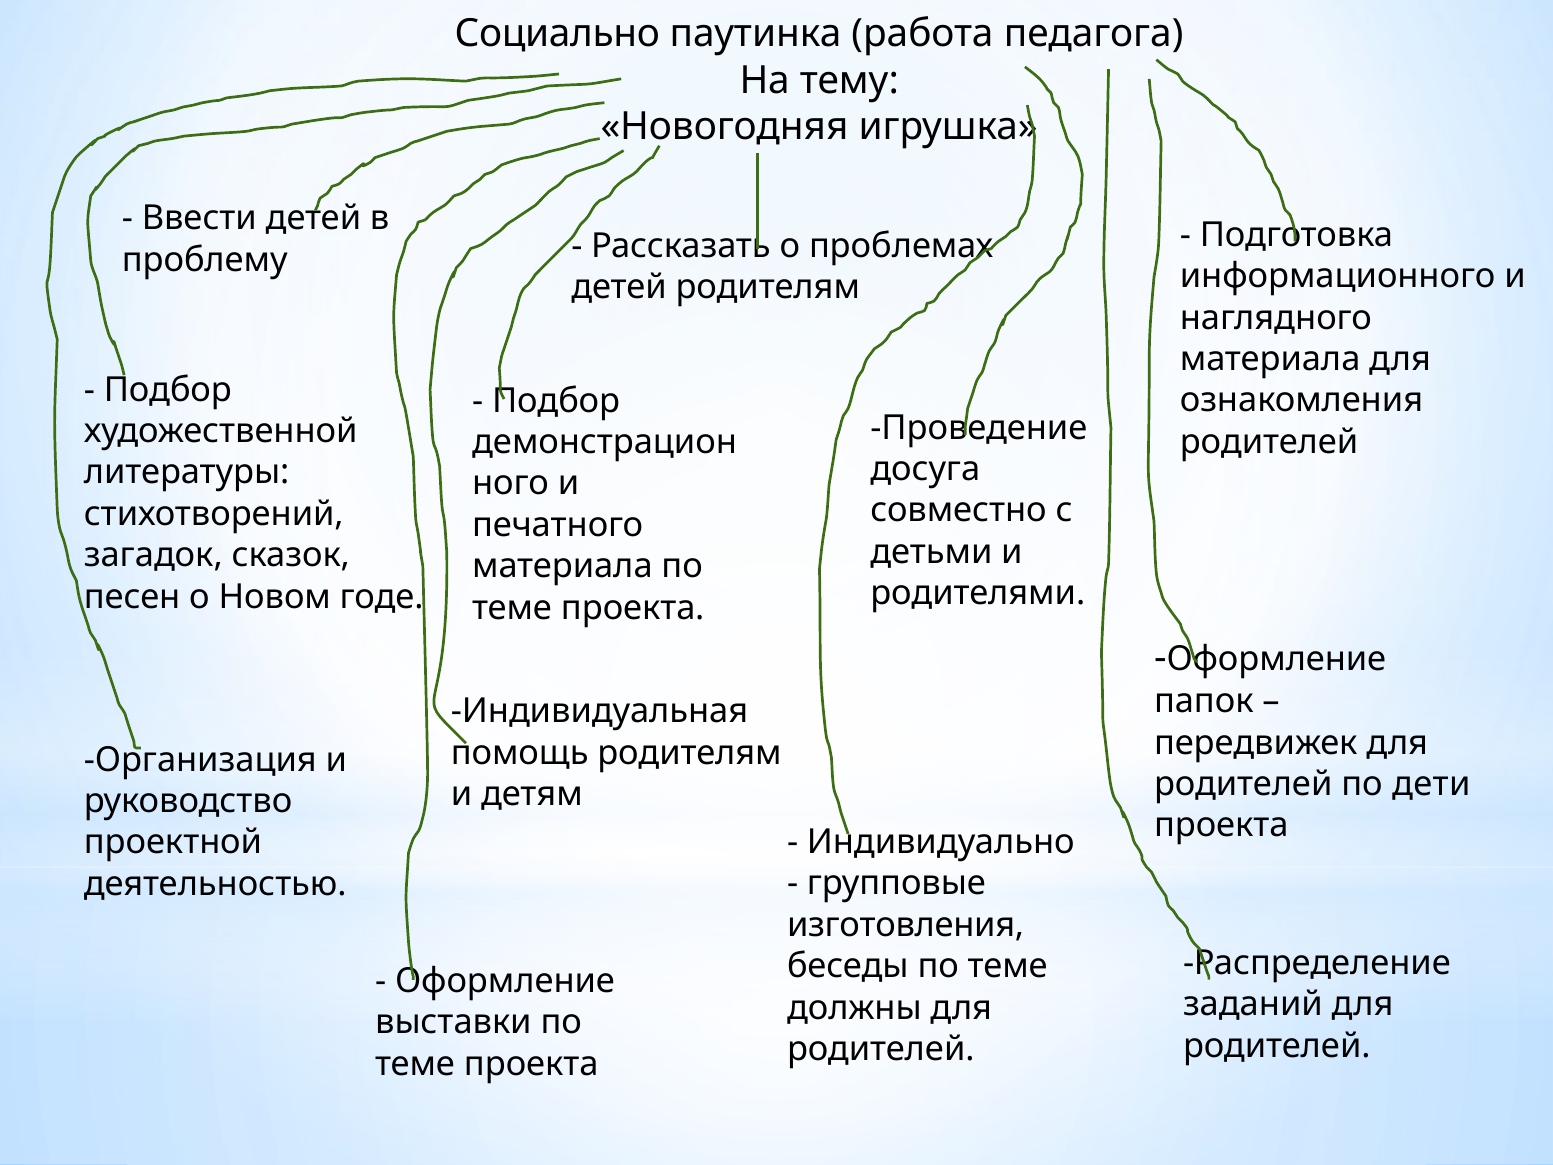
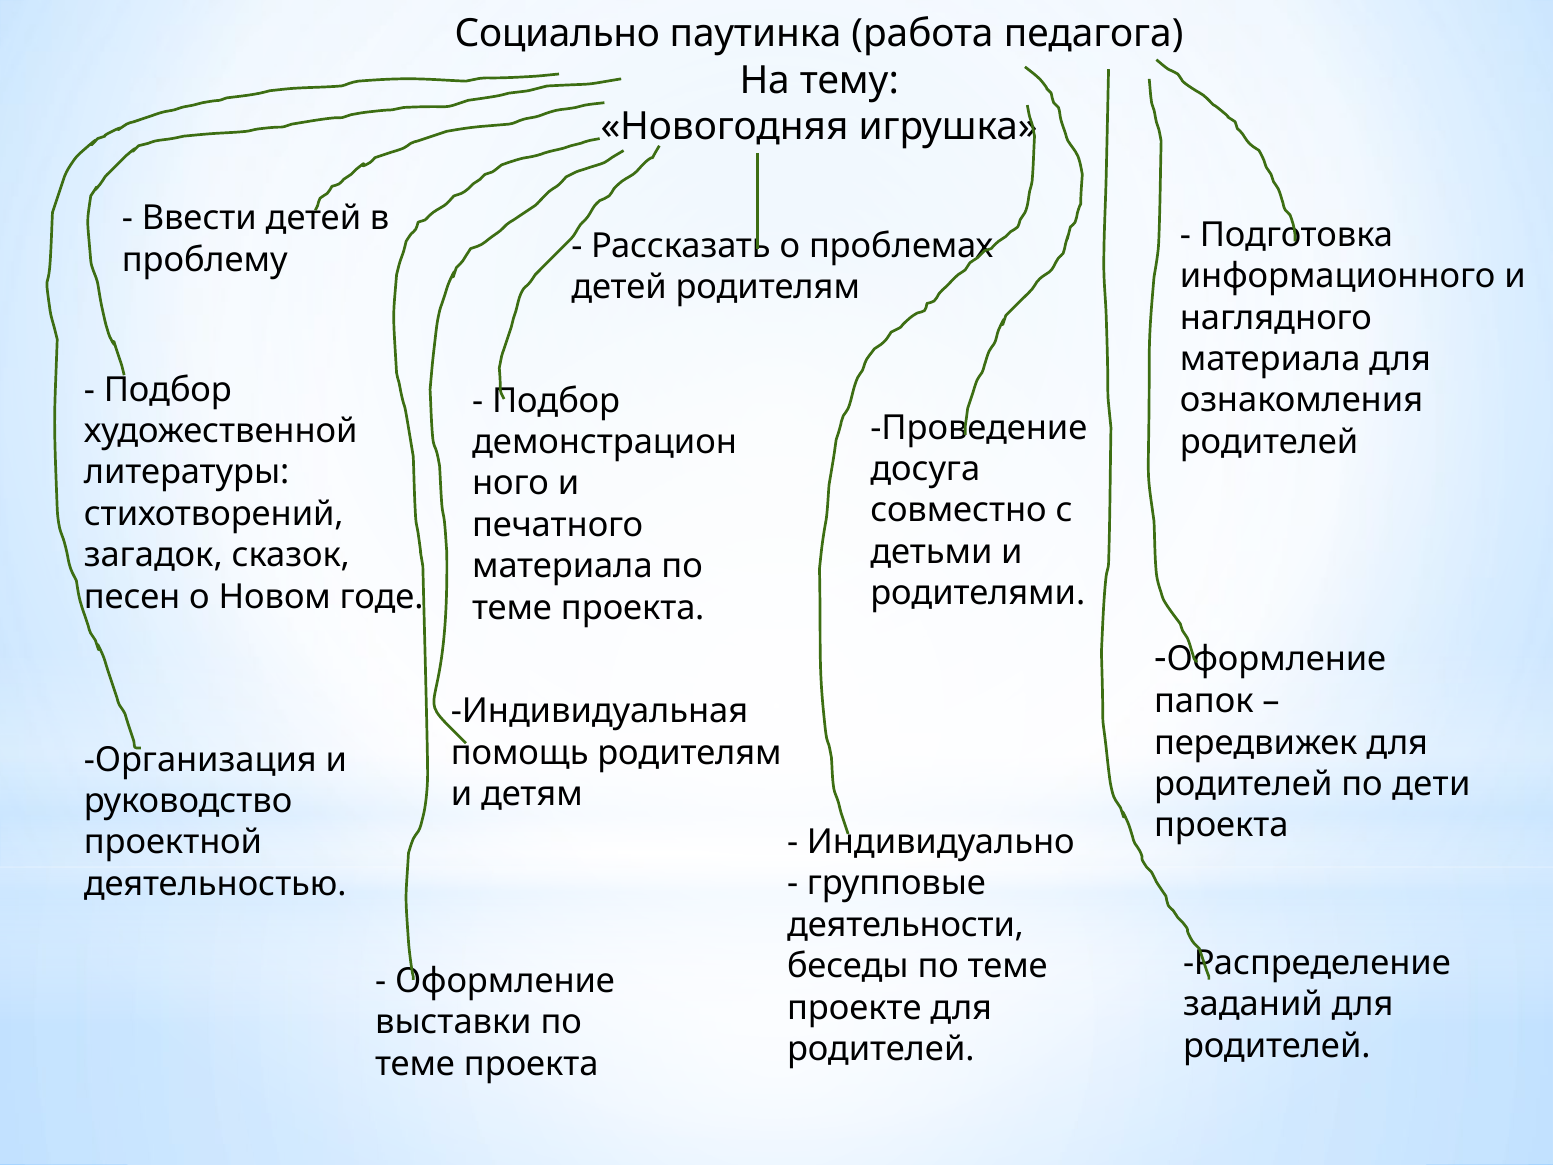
изготовления: изготовления -> деятельности (906, 925)
должны: должны -> проекте (854, 1008)
